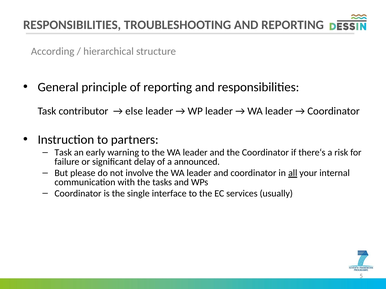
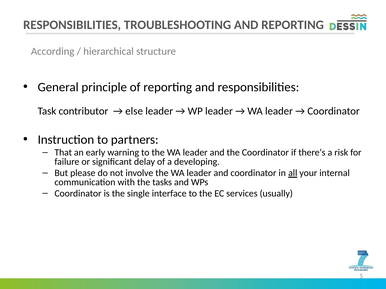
Task: Task -> That (63, 153)
announced: announced -> developing (197, 162)
